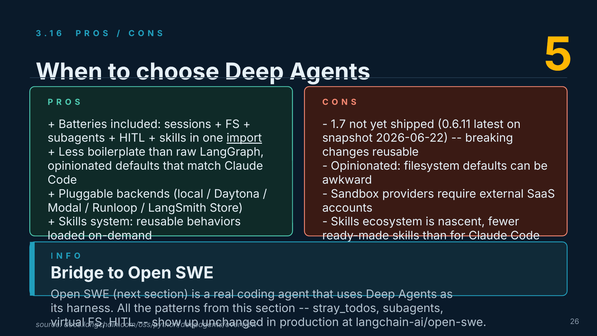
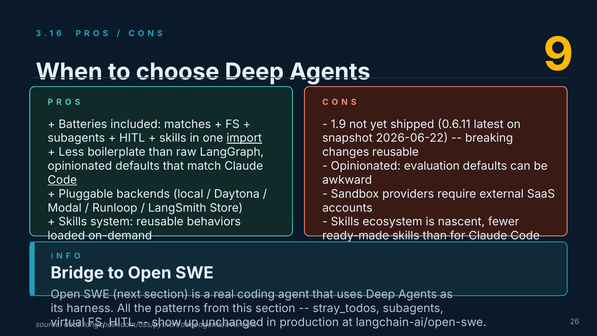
5: 5 -> 9 (558, 55)
sessions: sessions -> matches (188, 124)
1.7: 1.7 -> 1.9 (338, 124)
filesystem: filesystem -> evaluation (432, 166)
Code underline: none -> present (62, 180)
